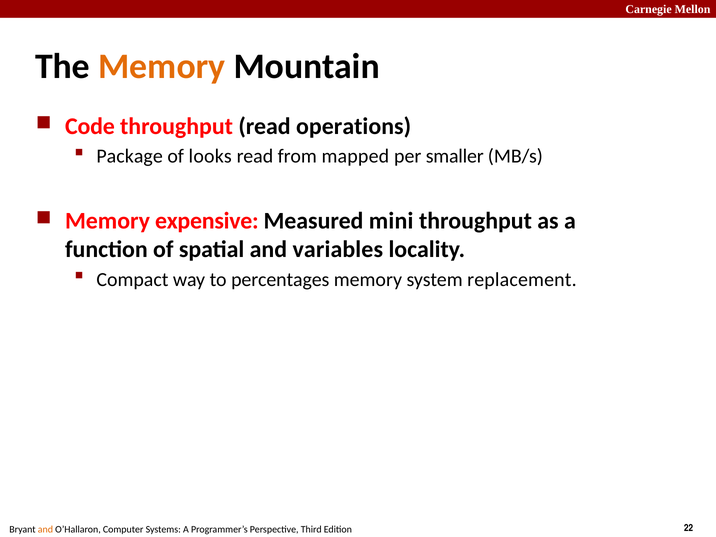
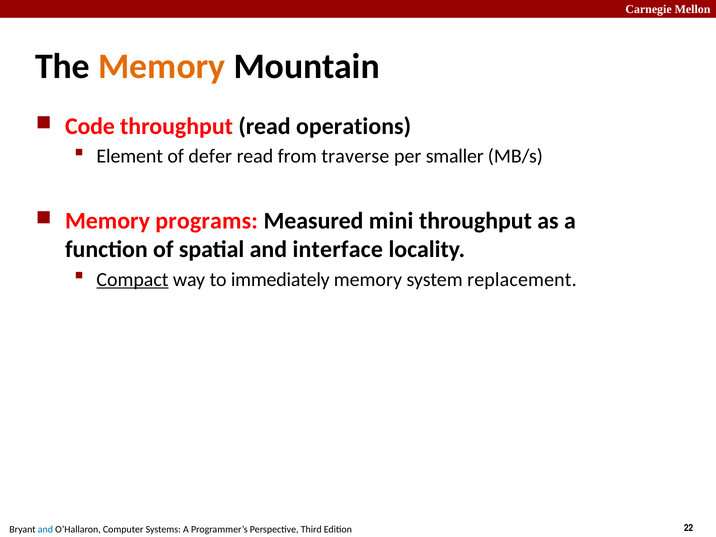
Package: Package -> Element (130, 156)
looks: looks -> defer (210, 156)
mapped: mapped -> traverse (355, 156)
expensive: expensive -> programs (207, 221)
variables: variables -> interface (338, 250)
Compact underline: none -> present (132, 279)
percentages: percentages -> immediately (280, 279)
and colour: orange -> blue (45, 529)
